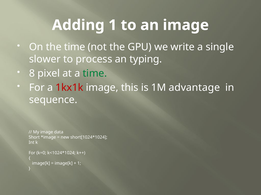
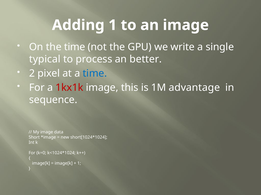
slower: slower -> typical (45, 59)
typing: typing -> better (146, 59)
8: 8 -> 2 (32, 74)
time colour: green -> blue (95, 74)
